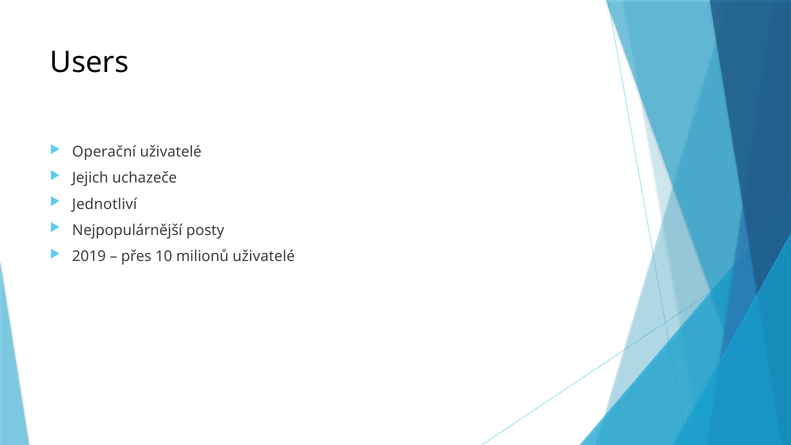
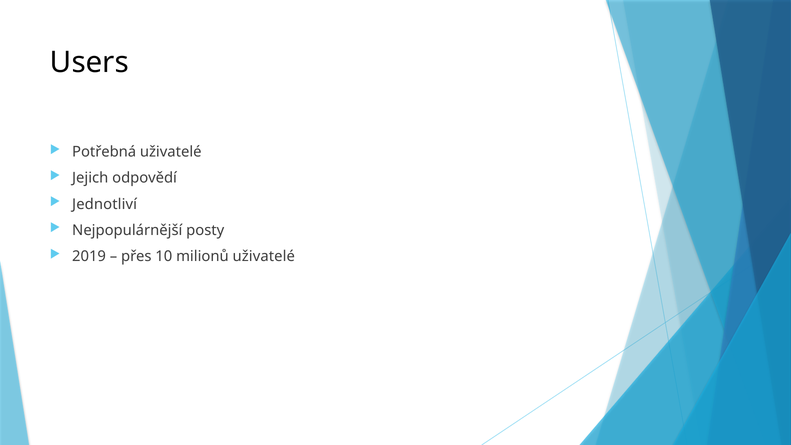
Operační: Operační -> Potřebná (104, 152)
uchazeče: uchazeče -> odpovědí (145, 178)
